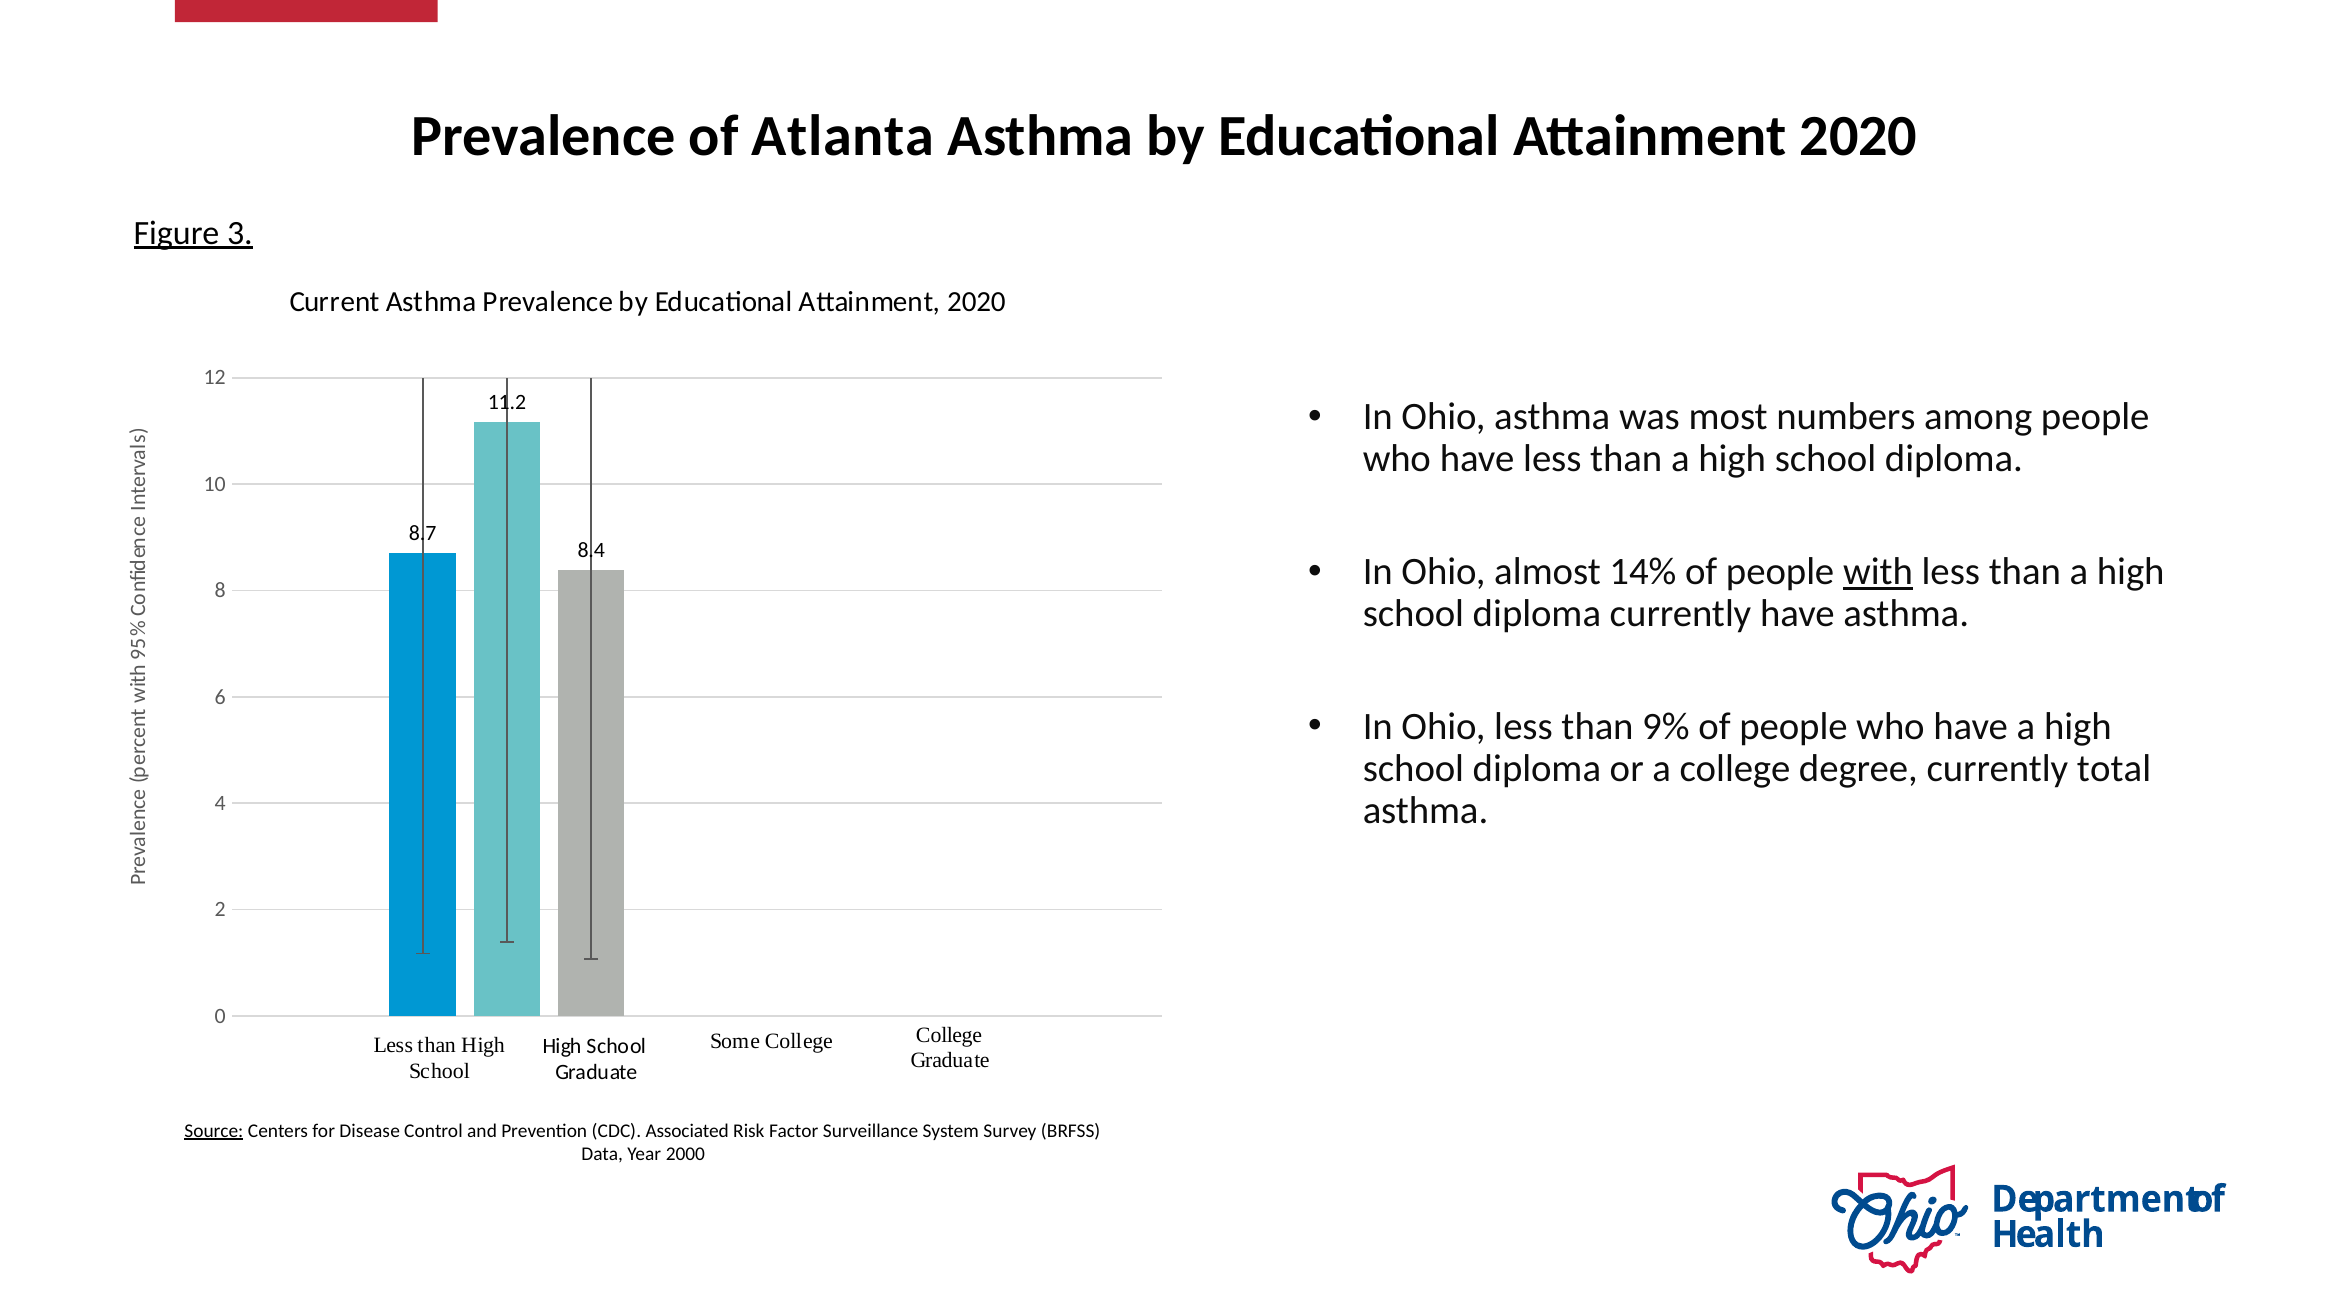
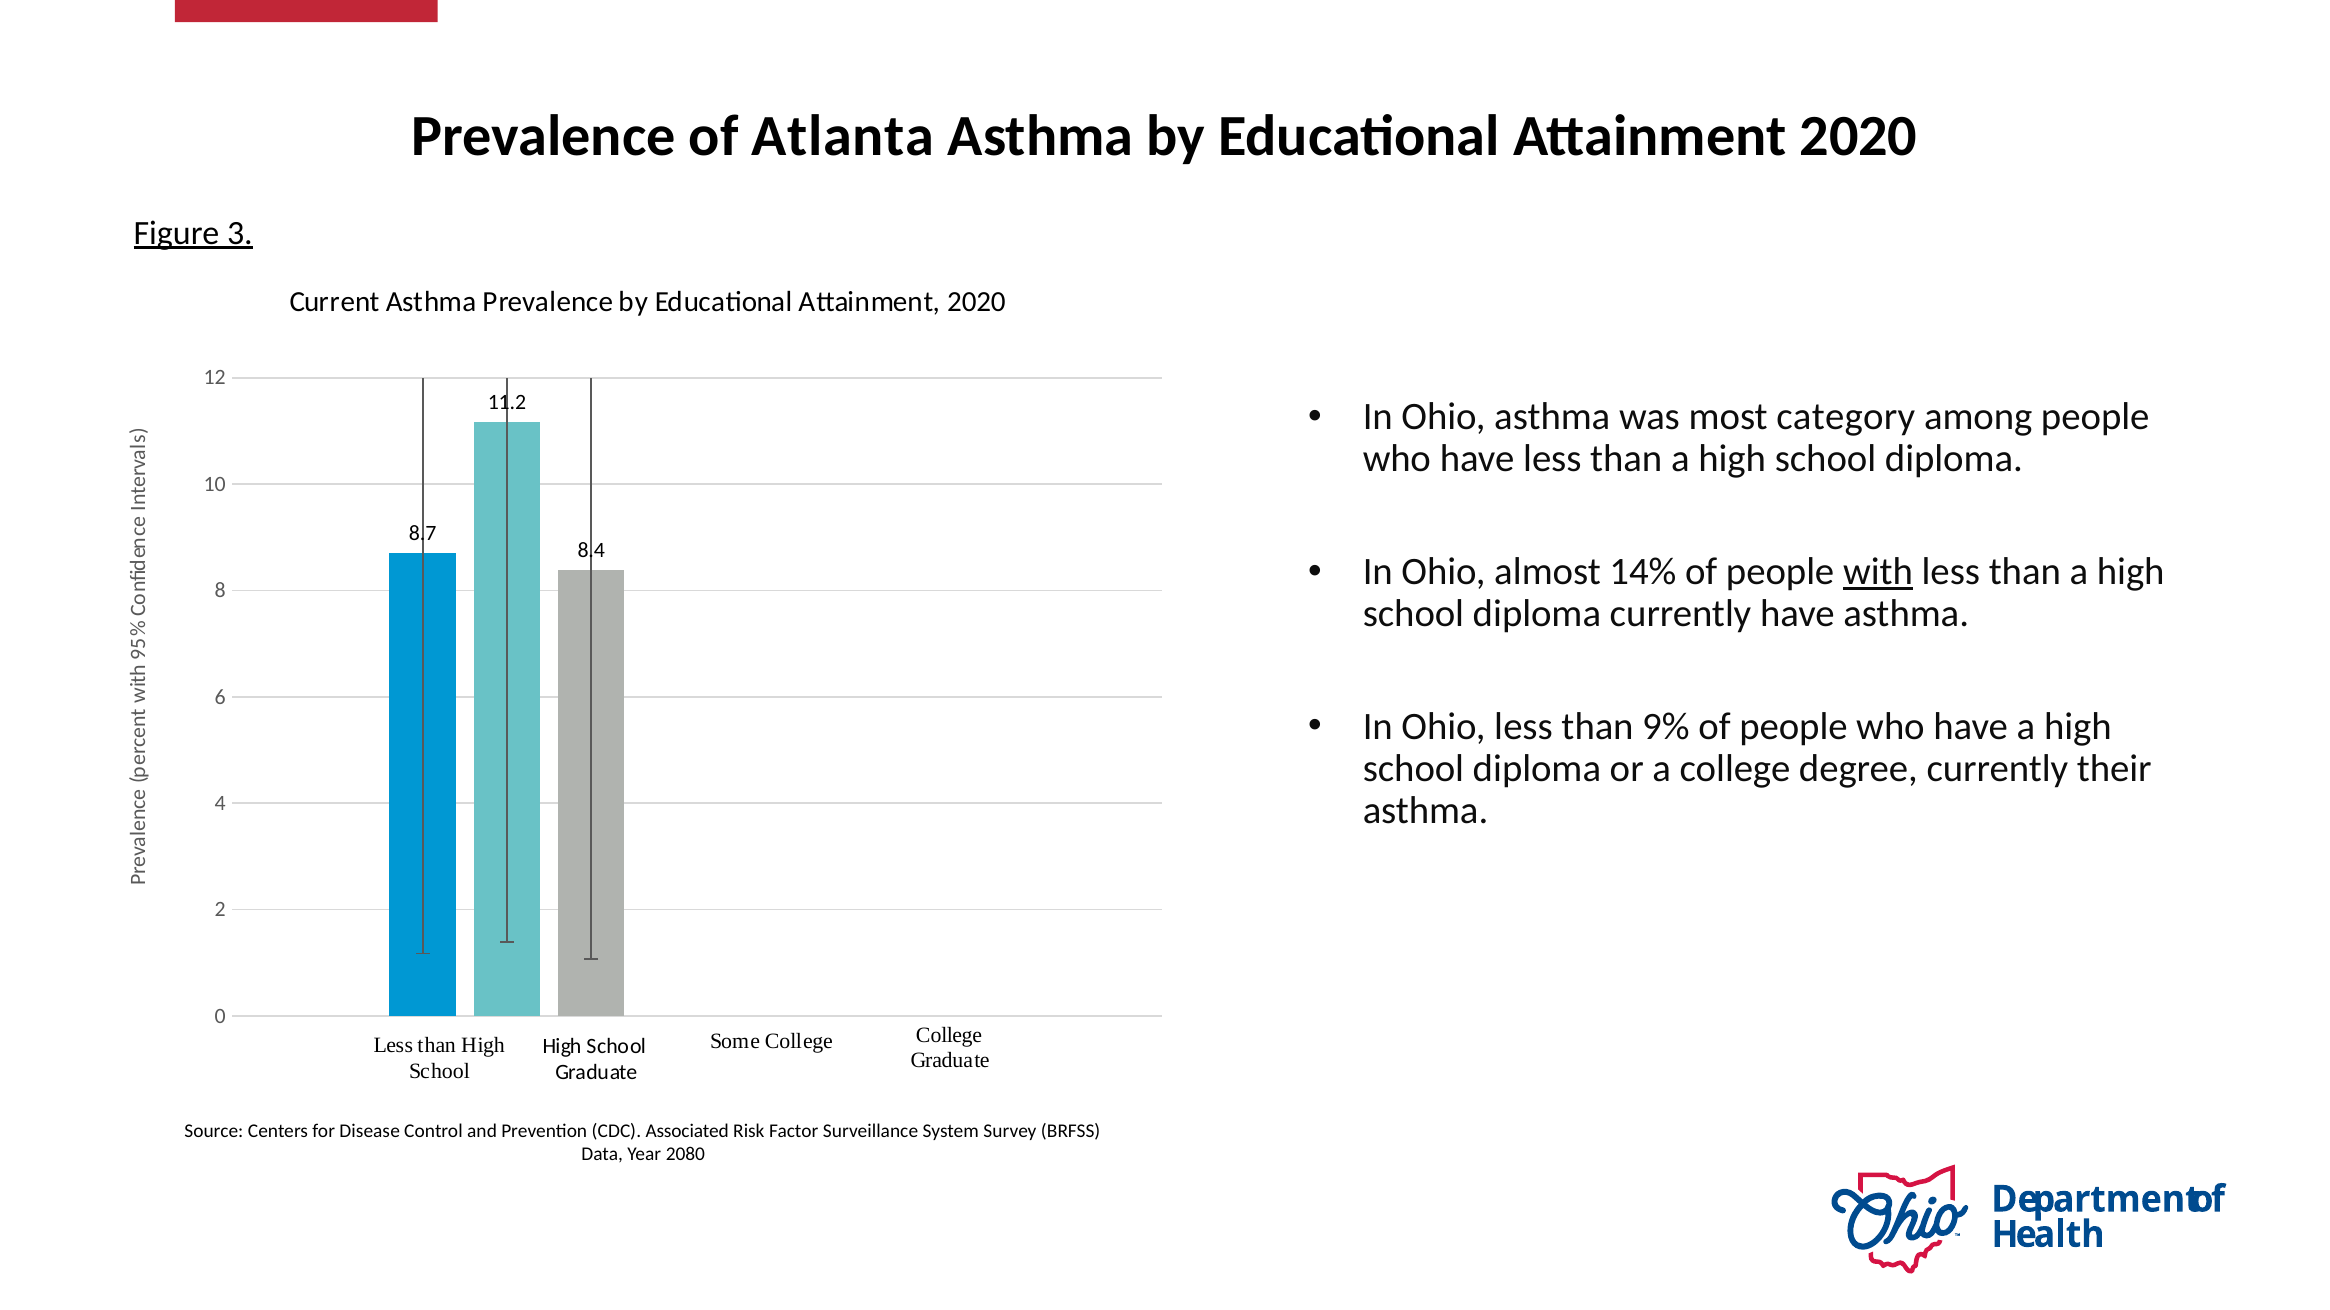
numbers: numbers -> category (1846, 417)
total: total -> their (2114, 769)
Source underline: present -> none (214, 1131)
2000: 2000 -> 2080 (685, 1154)
